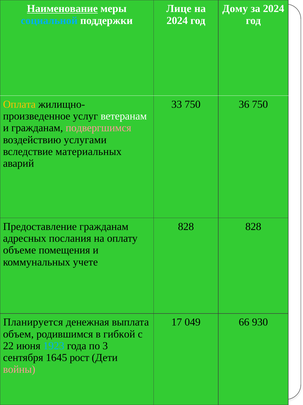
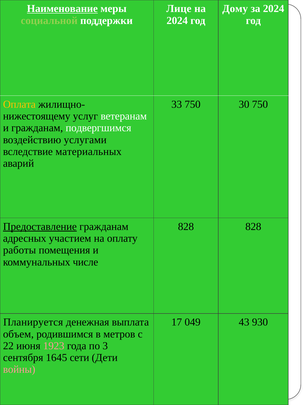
социальной colour: light blue -> light green (49, 20)
36: 36 -> 30 (244, 104)
произведенное: произведенное -> нижестоящему (37, 116)
подвергшимся colour: pink -> white (98, 128)
Предоставление underline: none -> present (40, 226)
послания: послания -> участием (70, 238)
объеме: объеме -> работы (20, 250)
учете: учете -> числе (85, 261)
66: 66 -> 43 (244, 321)
гибкой: гибкой -> метров (119, 333)
1923 colour: light blue -> pink (54, 345)
рост: рост -> сети (79, 357)
